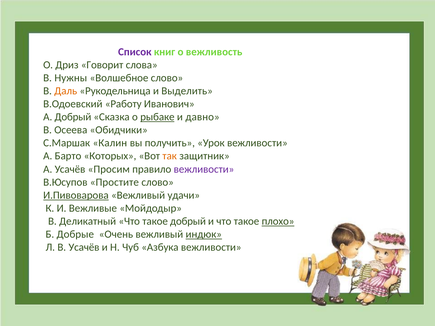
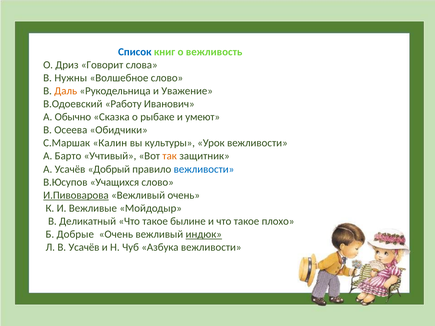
Список colour: purple -> blue (135, 52)
Выделить: Выделить -> Уважение (187, 91)
А Добрый: Добрый -> Обычно (73, 117)
рыбаке underline: present -> none (157, 117)
давно: давно -> умеют (203, 117)
получить: получить -> культуры (170, 143)
Которых: Которых -> Учтивый (110, 156)
Просим: Просим -> Добрый (109, 169)
вежливости colour: purple -> blue (204, 169)
Простите: Простите -> Учащихся (115, 182)
Вежливый удачи: удачи -> очень (184, 195)
такое добрый: добрый -> былине (188, 221)
плохо underline: present -> none (278, 221)
